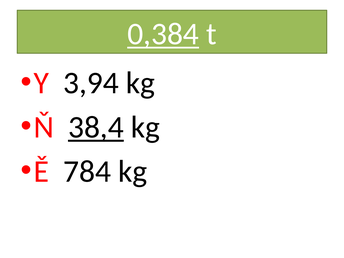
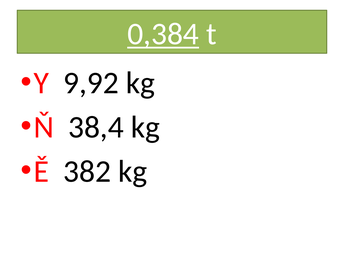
3,94: 3,94 -> 9,92 (91, 83)
38,4 underline: present -> none (96, 127)
784: 784 -> 382 (87, 171)
